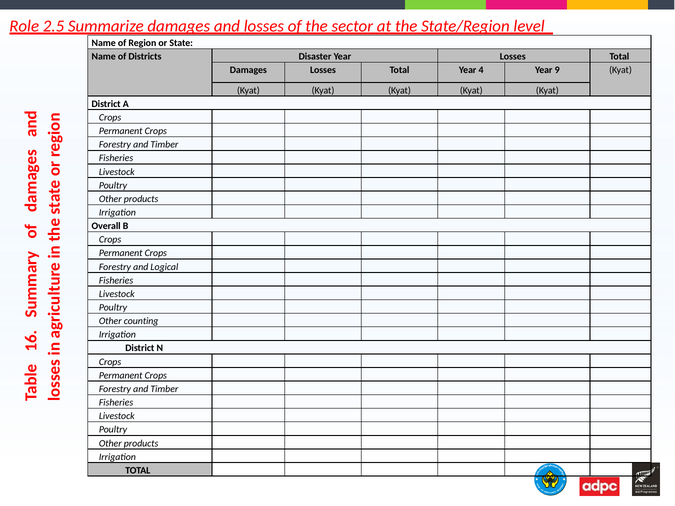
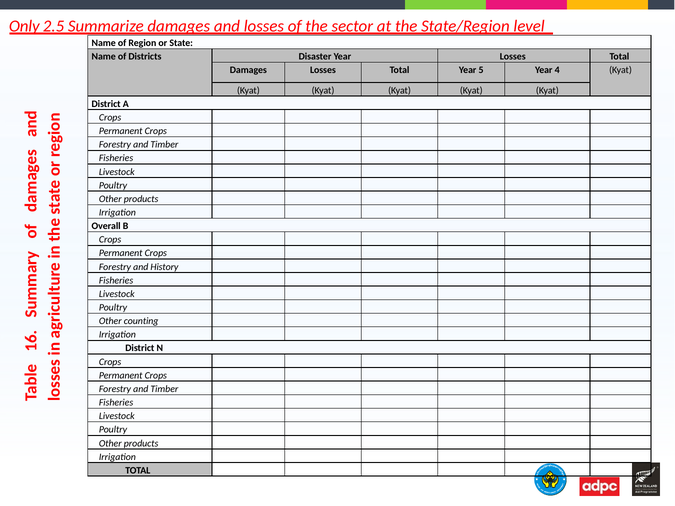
Role: Role -> Only (24, 26)
4: 4 -> 5 (481, 70)
9: 9 -> 4 (557, 70)
Logical: Logical -> History (164, 267)
